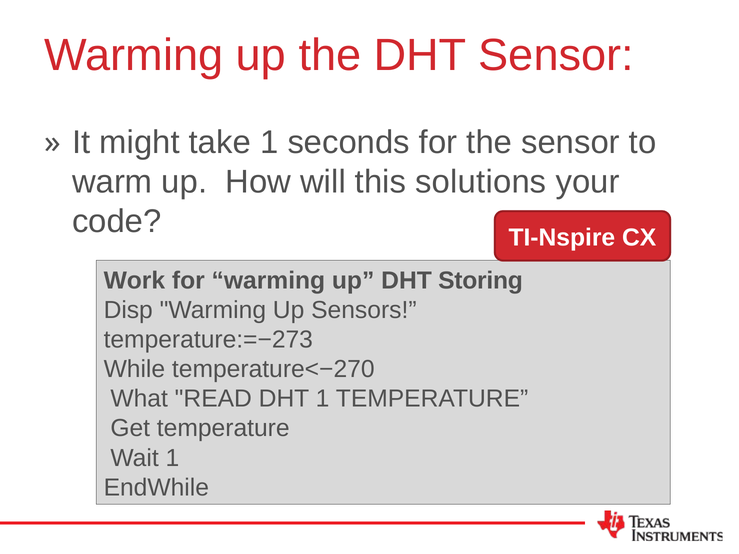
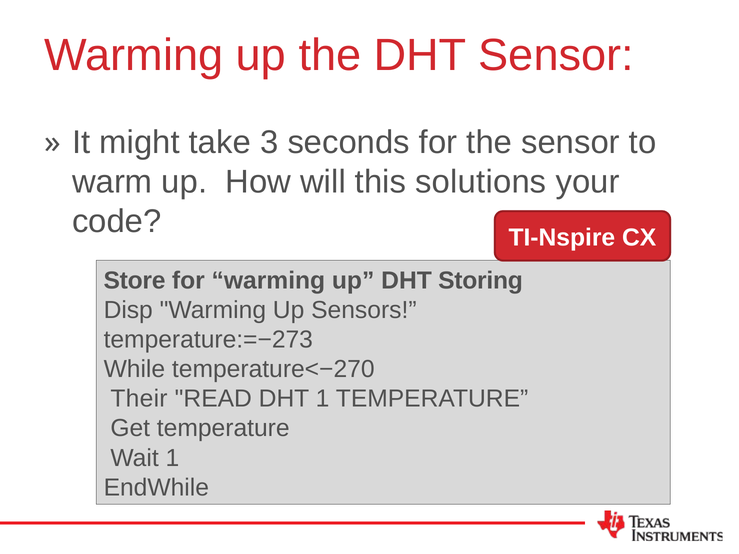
take 1: 1 -> 3 (269, 143)
Work: Work -> Store (134, 281)
What: What -> Their (139, 399)
